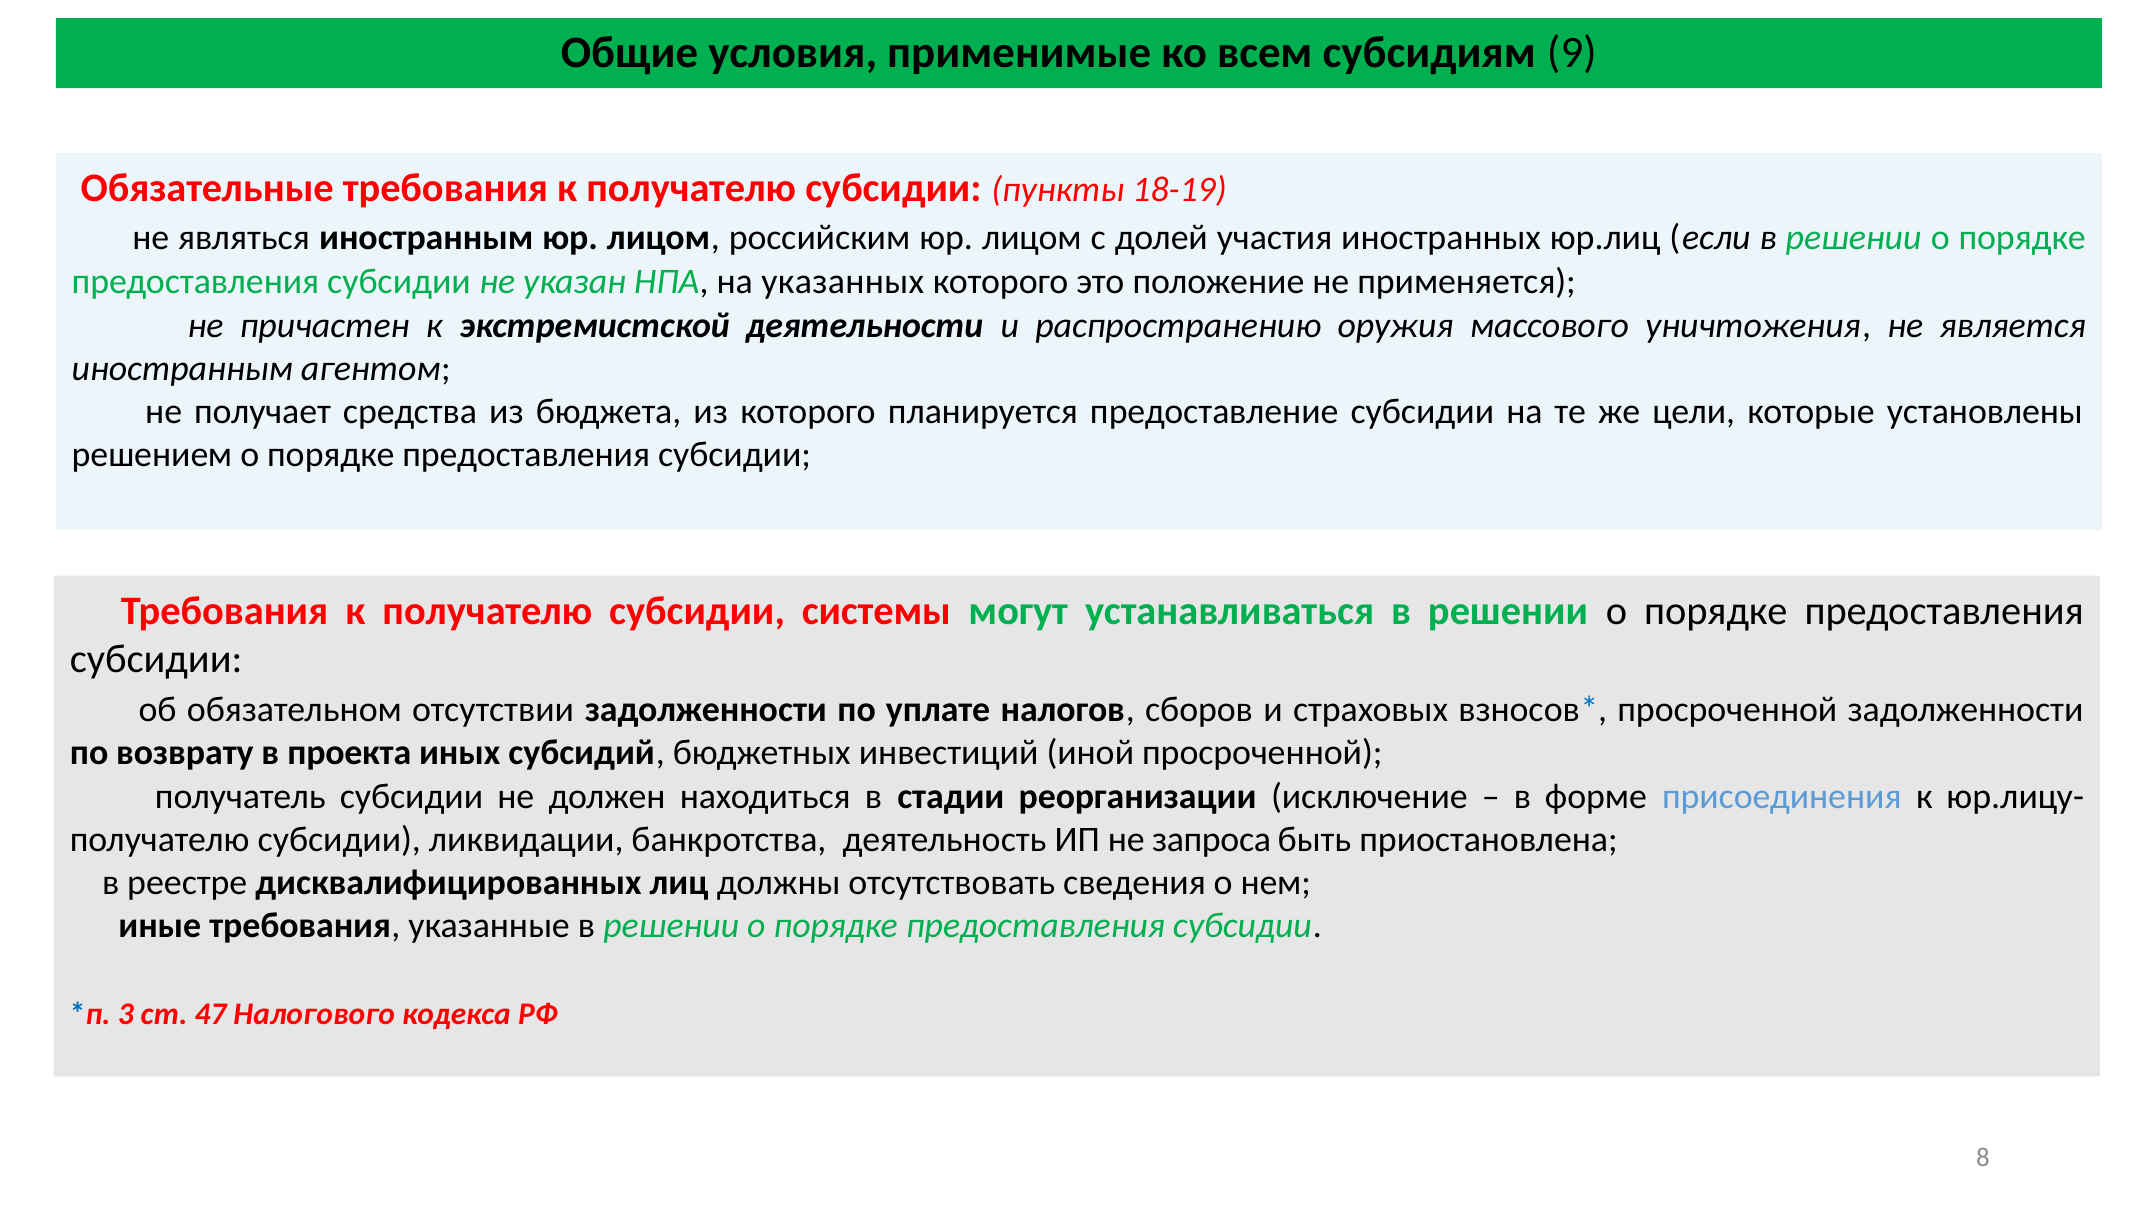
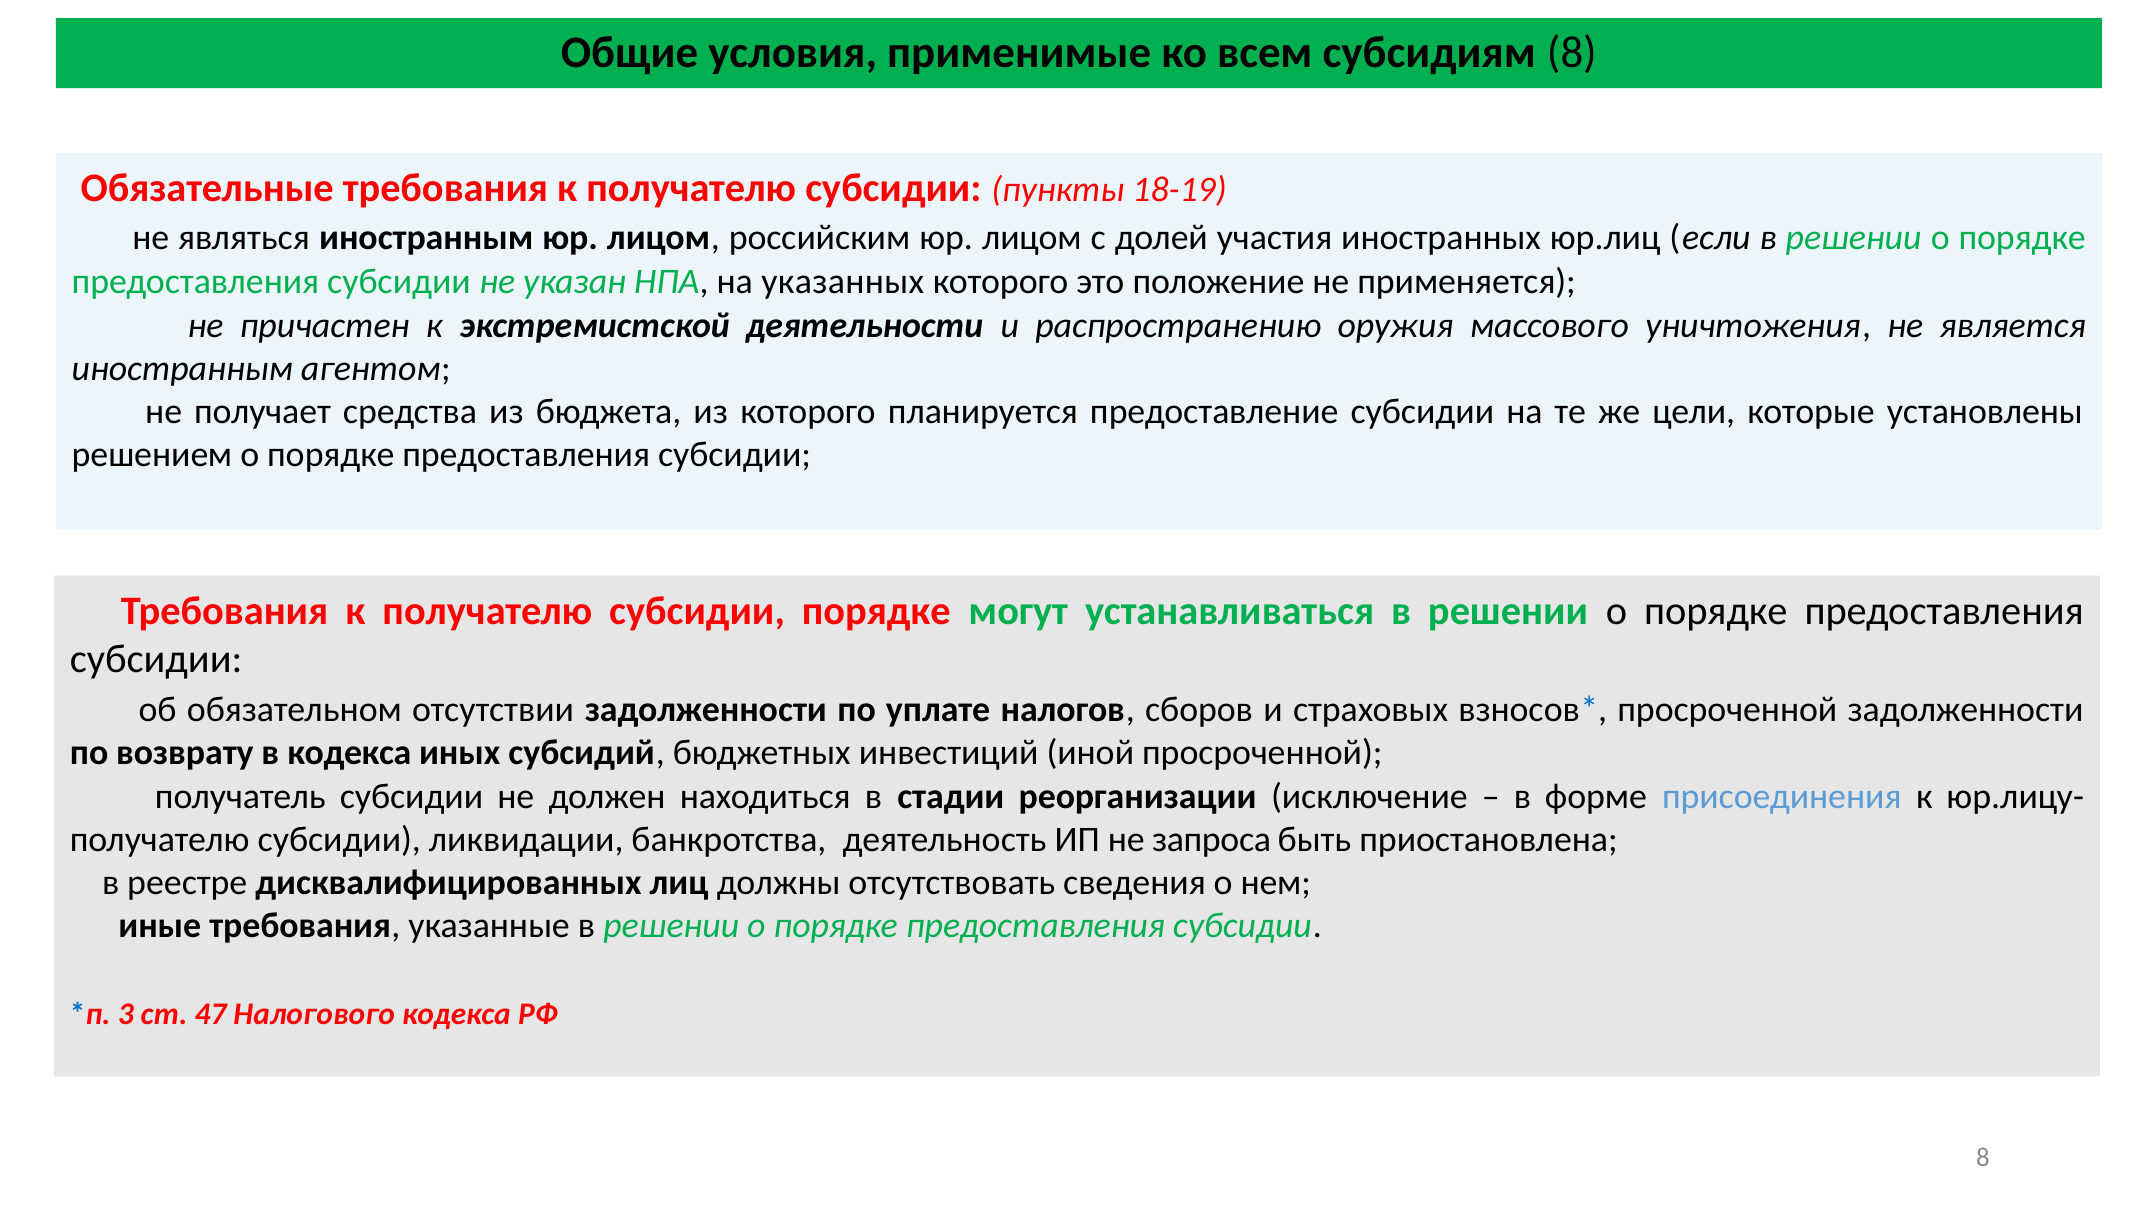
субсидиям 9: 9 -> 8 (1572, 53)
субсидии системы: системы -> порядке (876, 611)
в проекта: проекта -> кодекса (349, 753)
